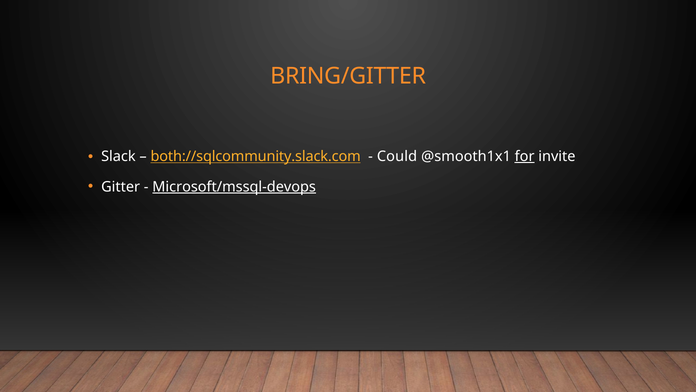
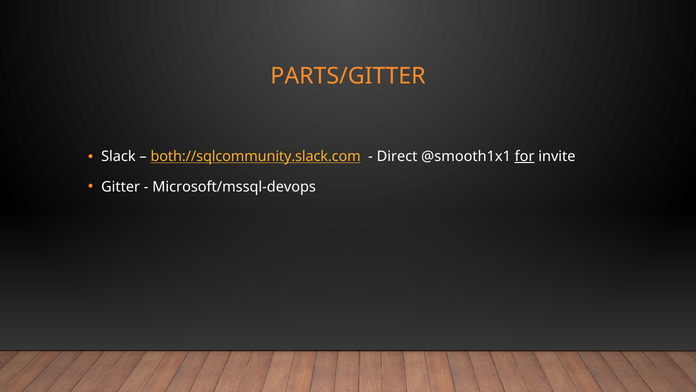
BRING/GITTER: BRING/GITTER -> PARTS/GITTER (348, 76)
Could: Could -> Direct (397, 156)
Microsoft/mssql-devops underline: present -> none (234, 187)
